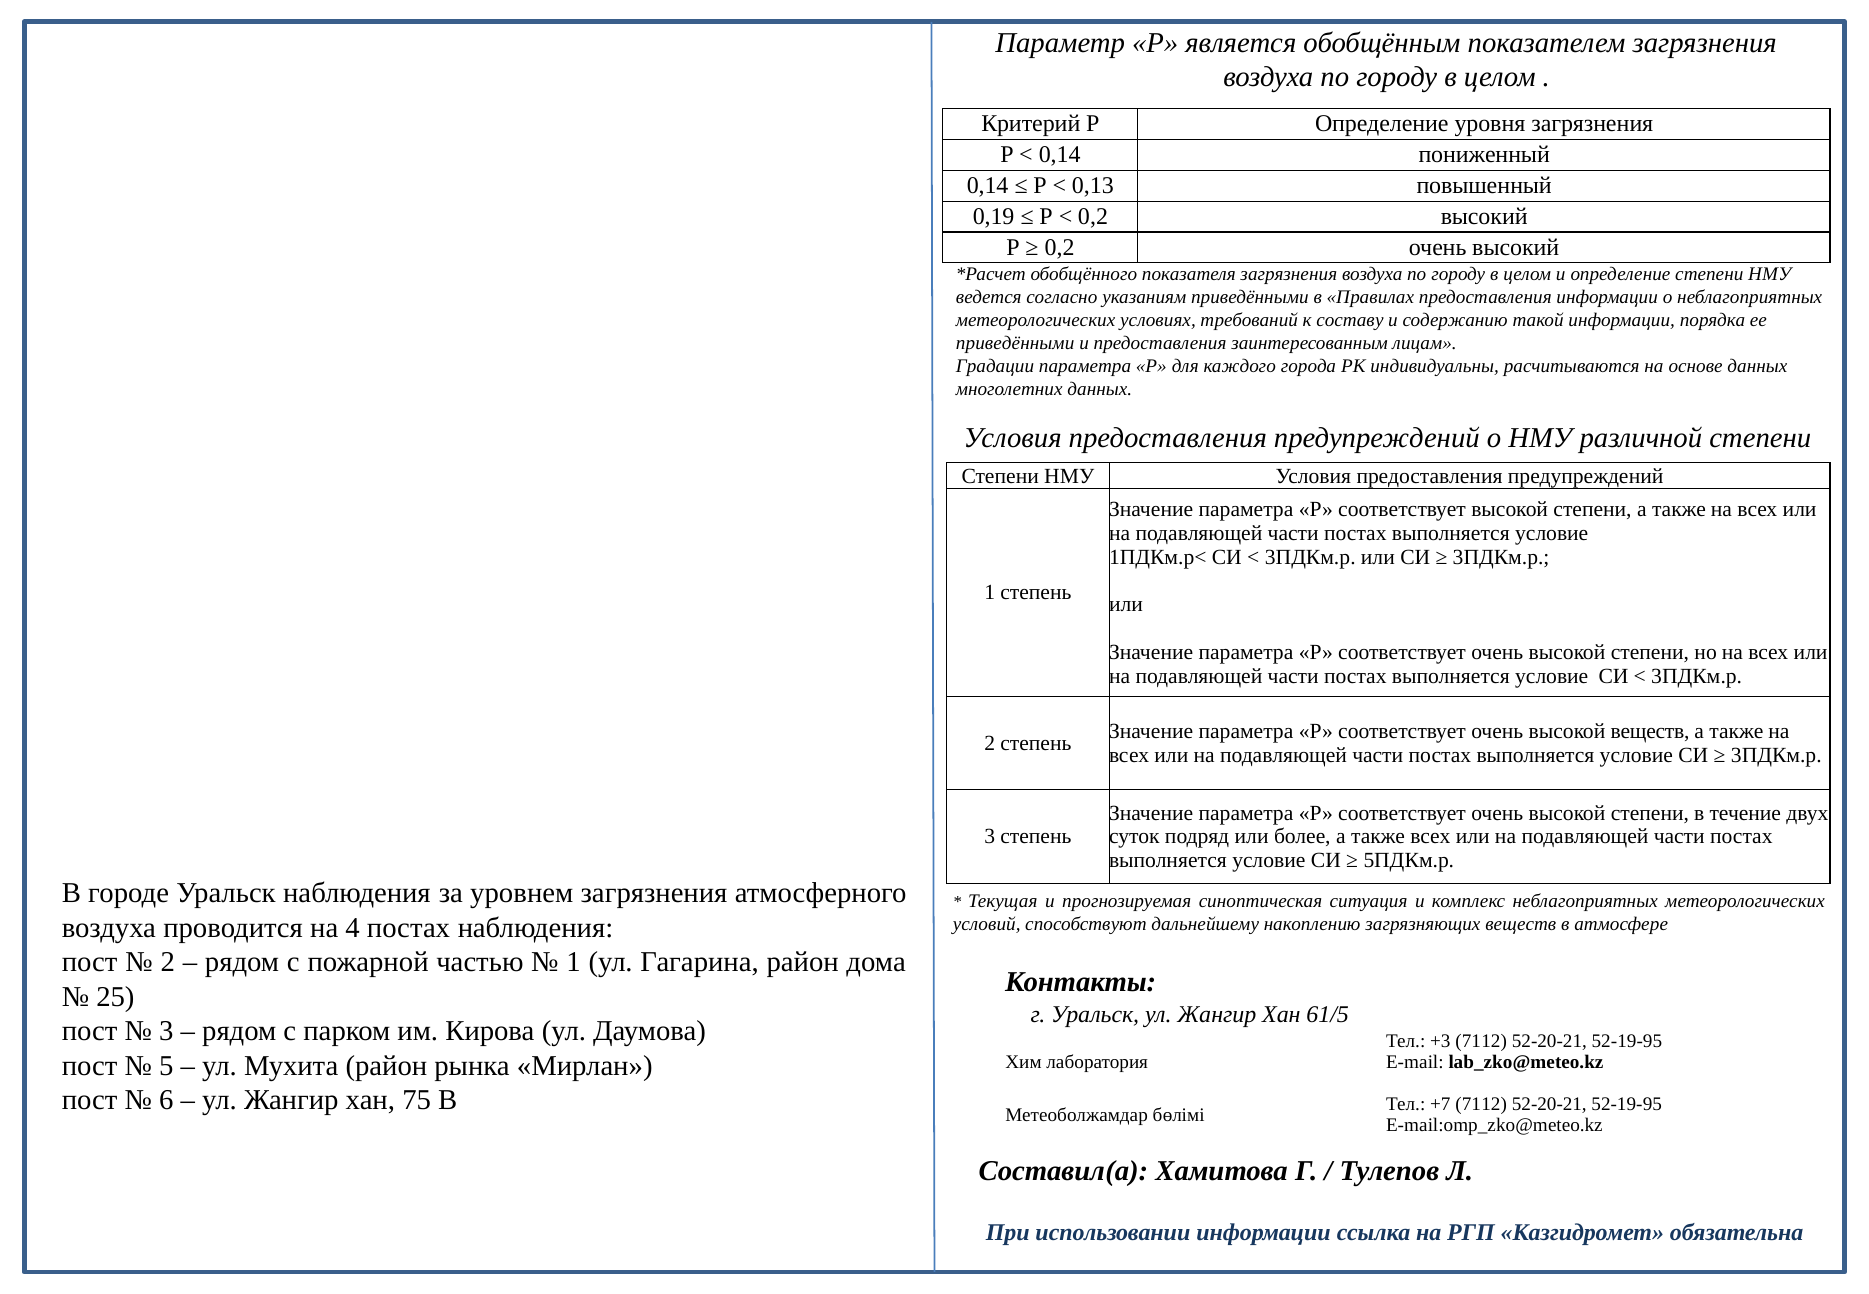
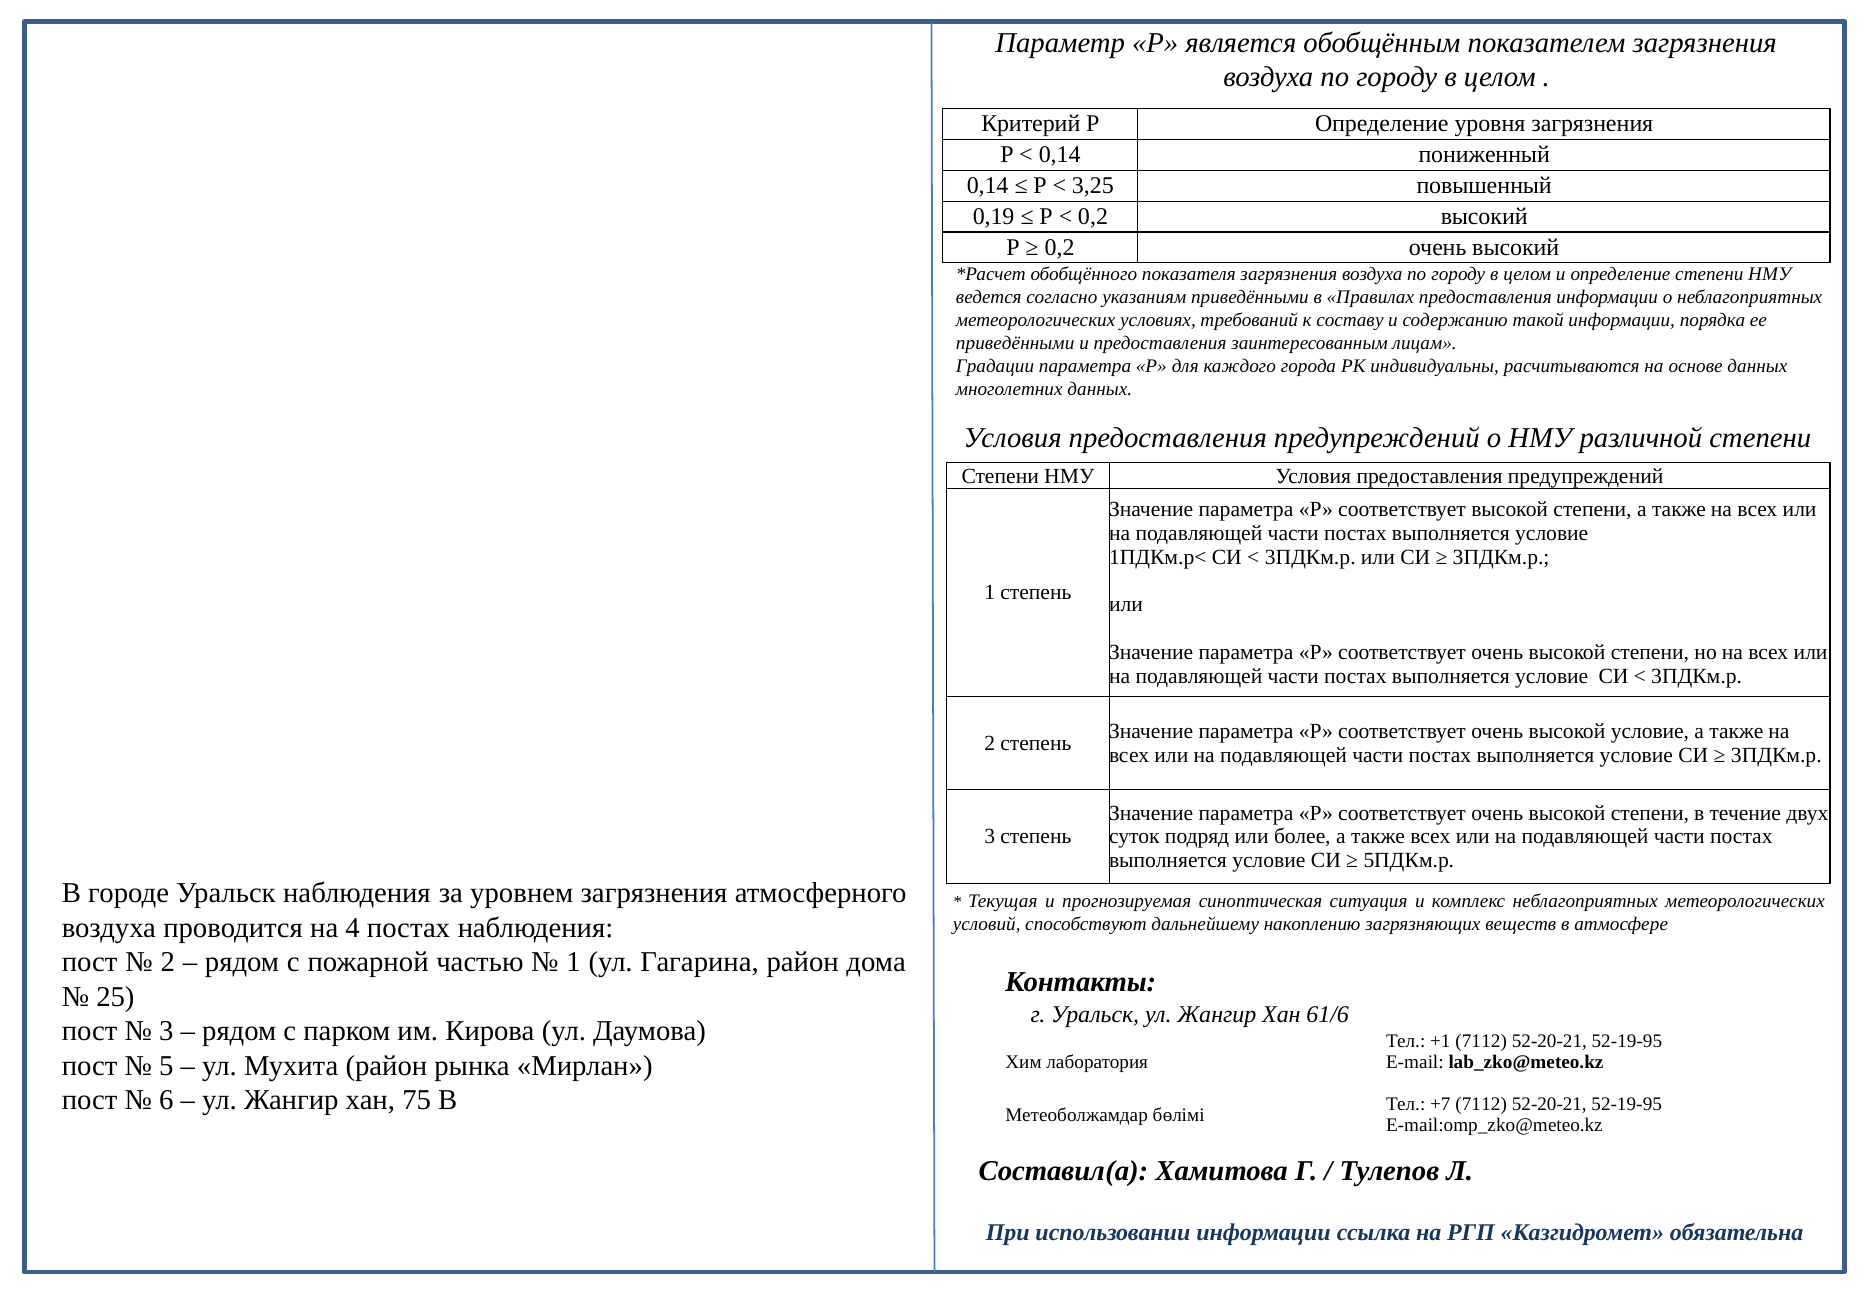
0,13: 0,13 -> 3,25 (1093, 186)
высокой веществ: веществ -> условие (1650, 731)
61/5: 61/5 -> 61/6 (1328, 1015)
+3: +3 -> +1 (1440, 1041)
